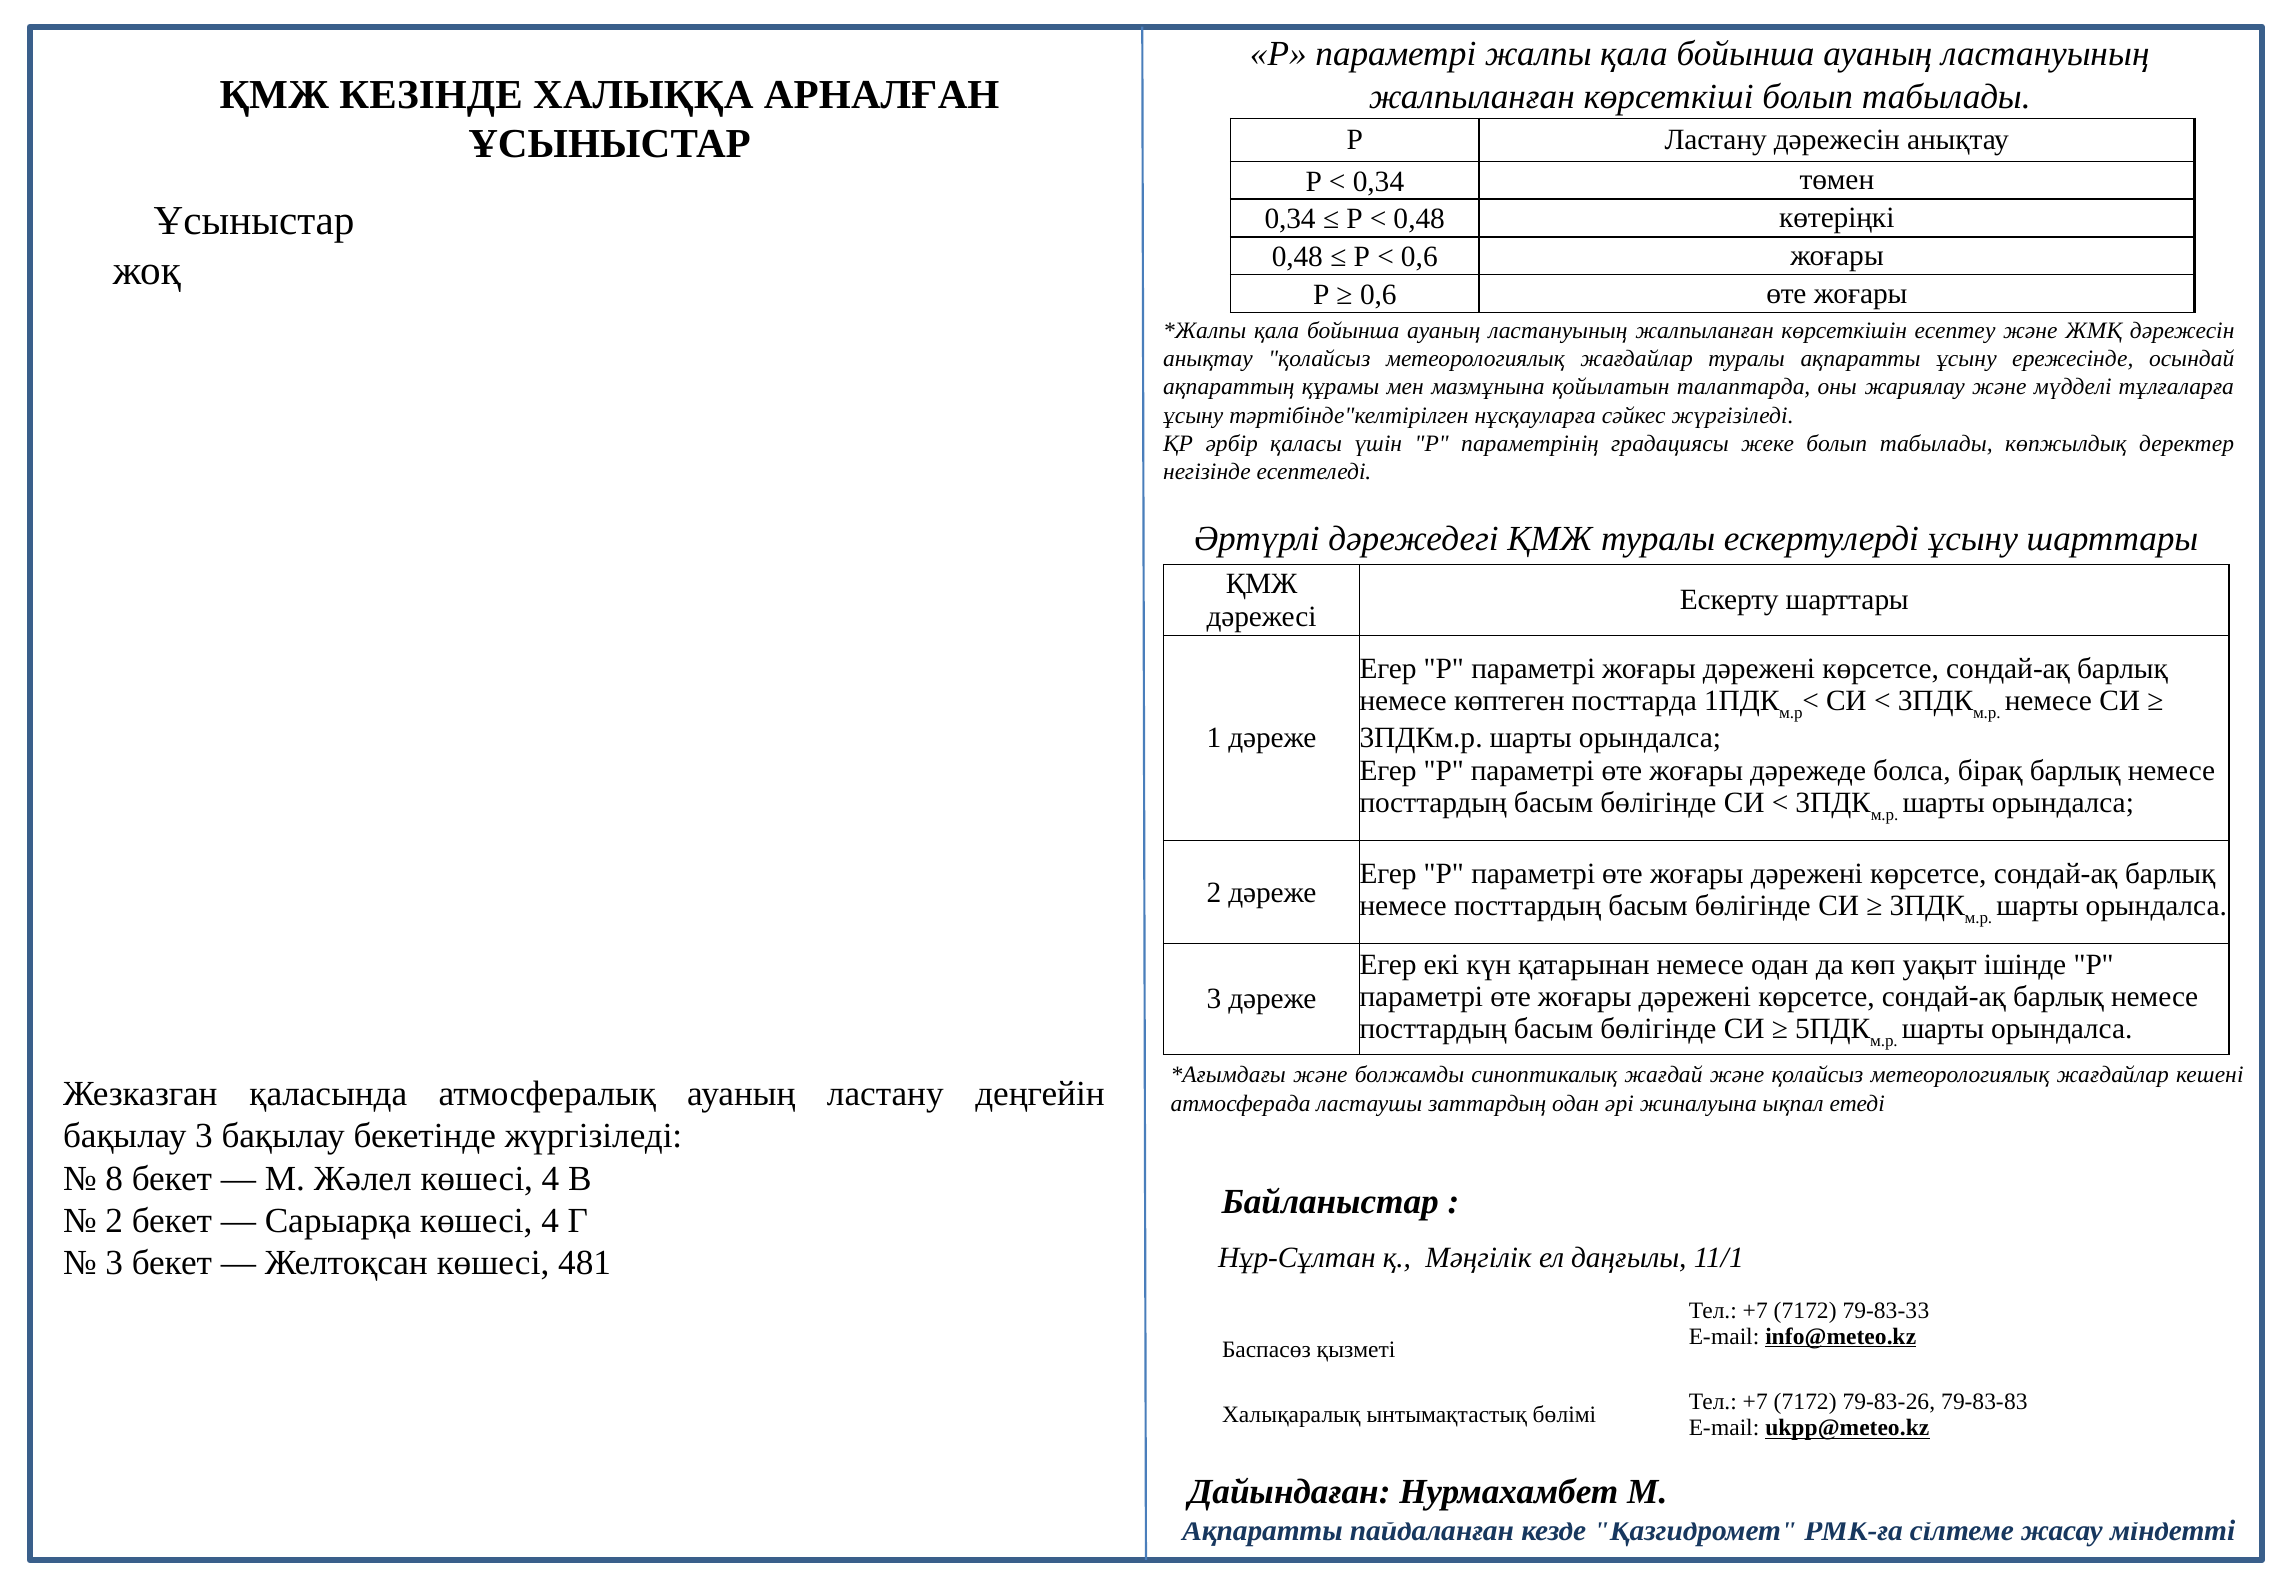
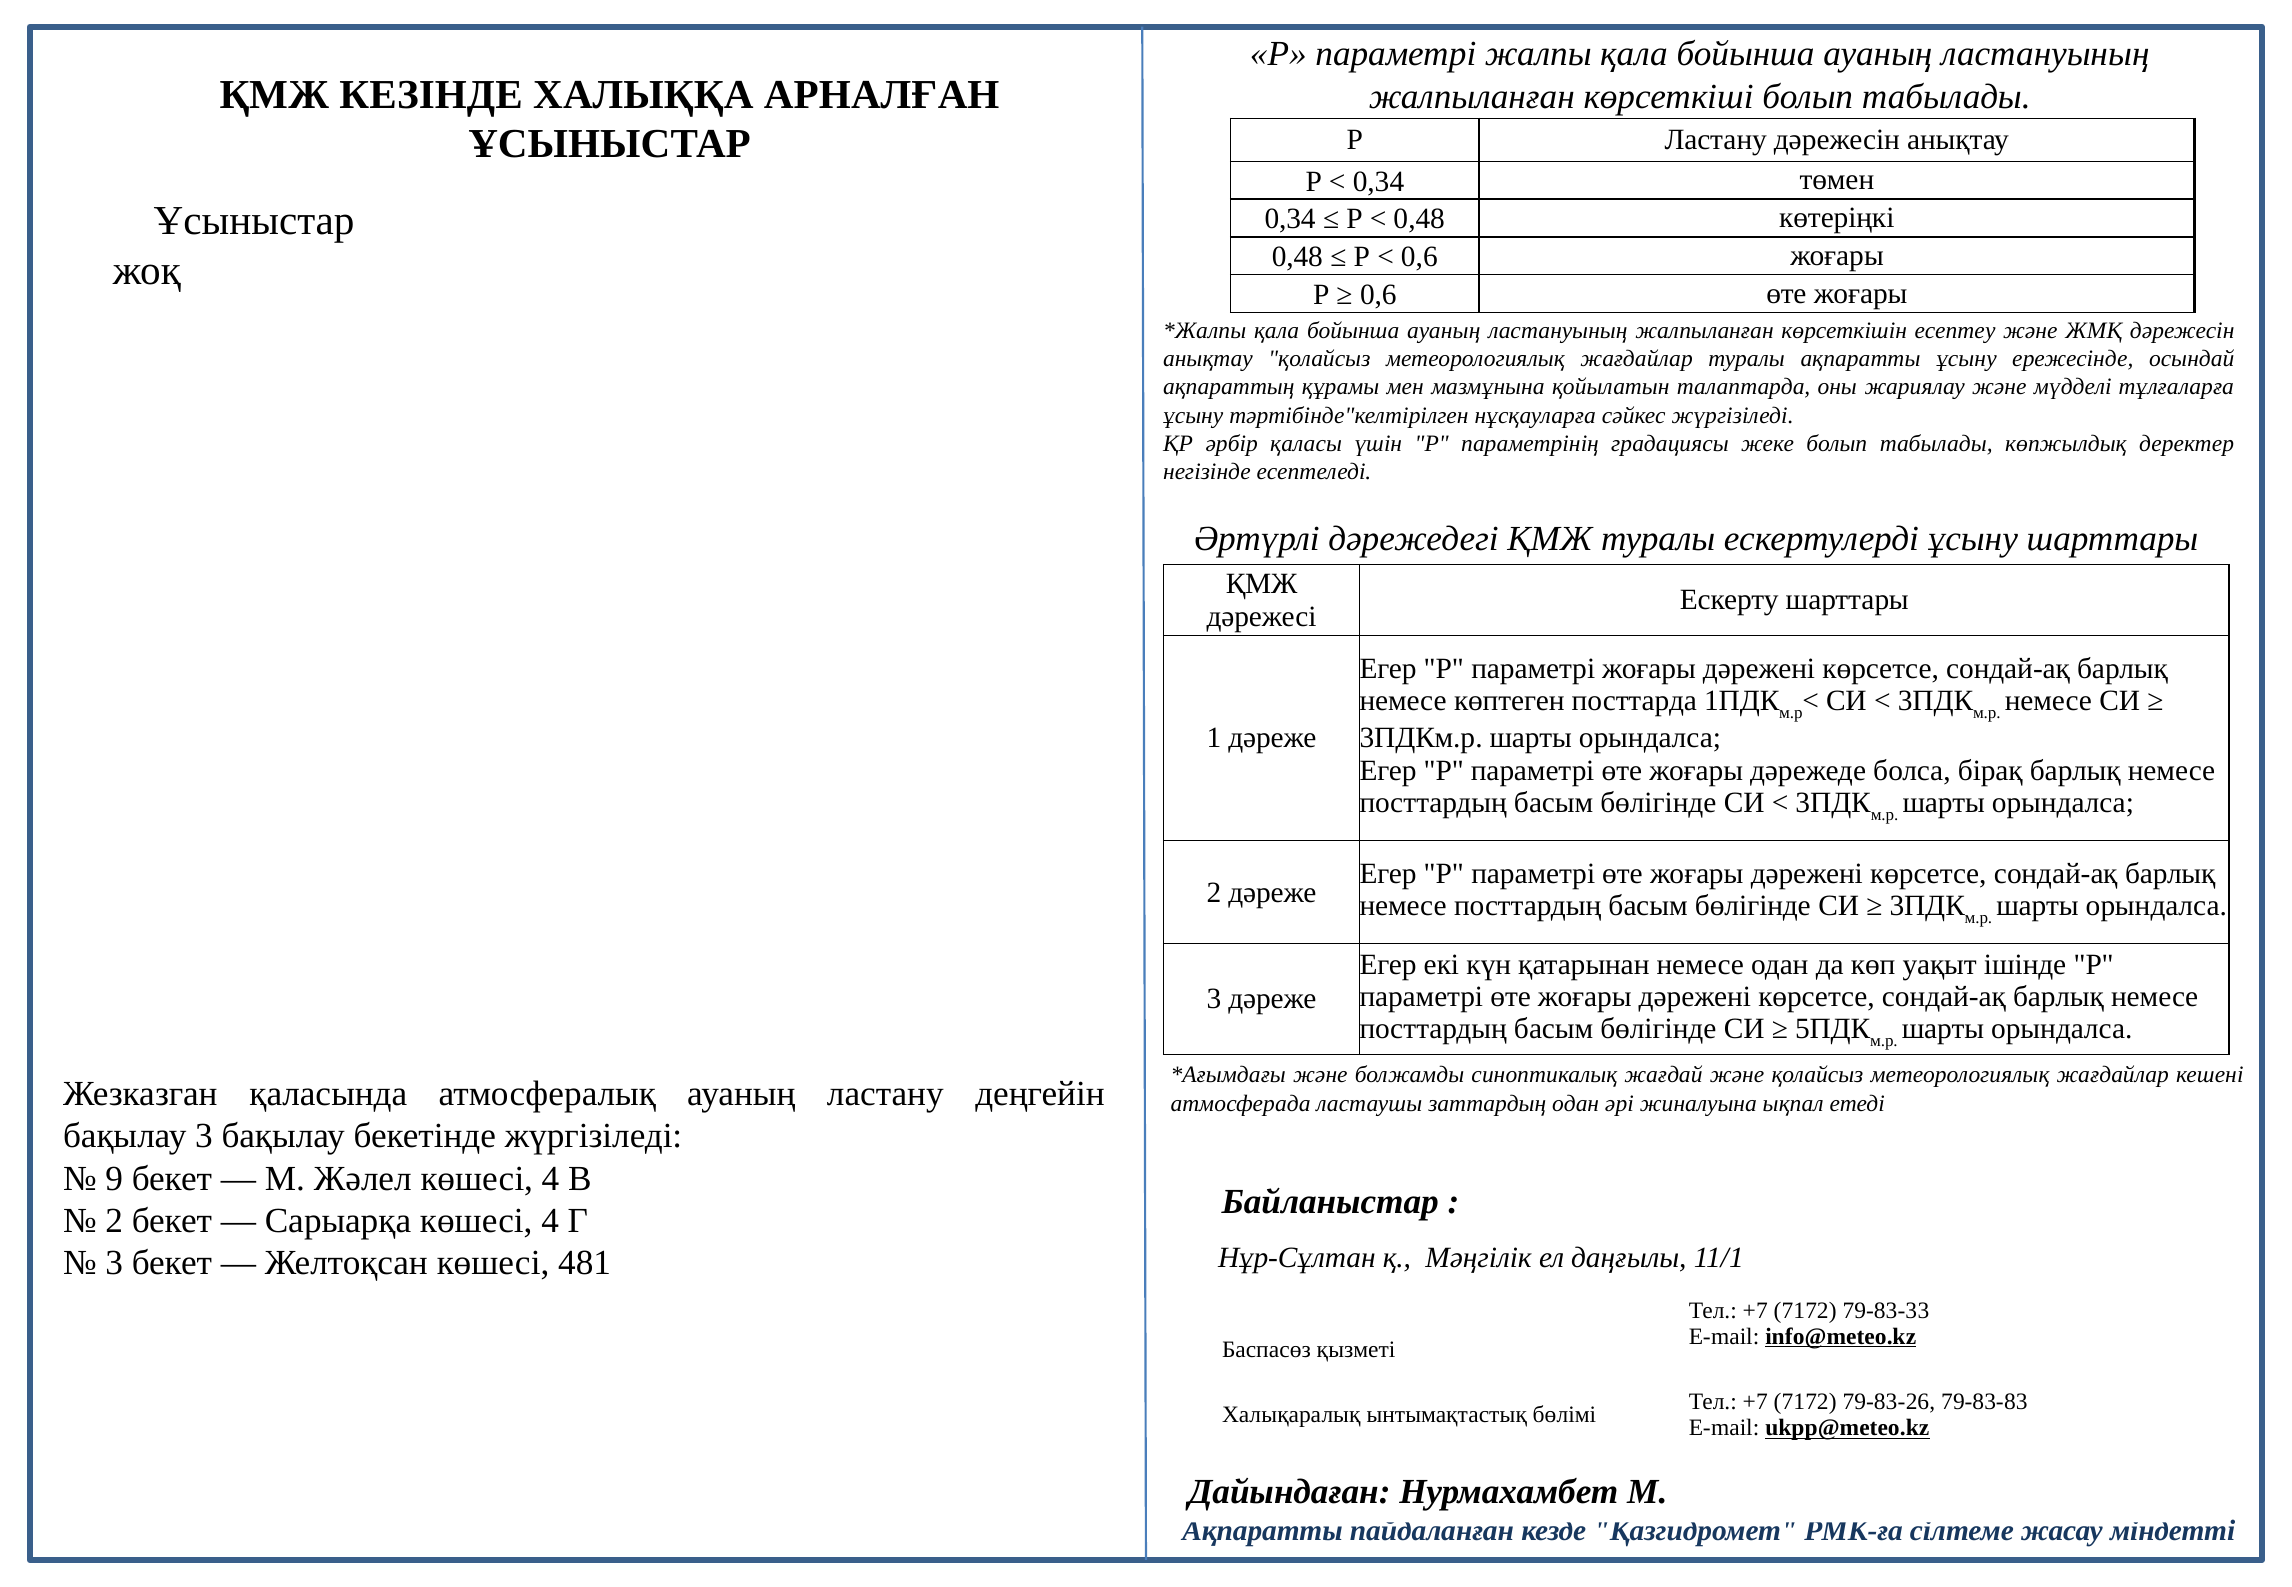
8: 8 -> 9 (114, 1178)
